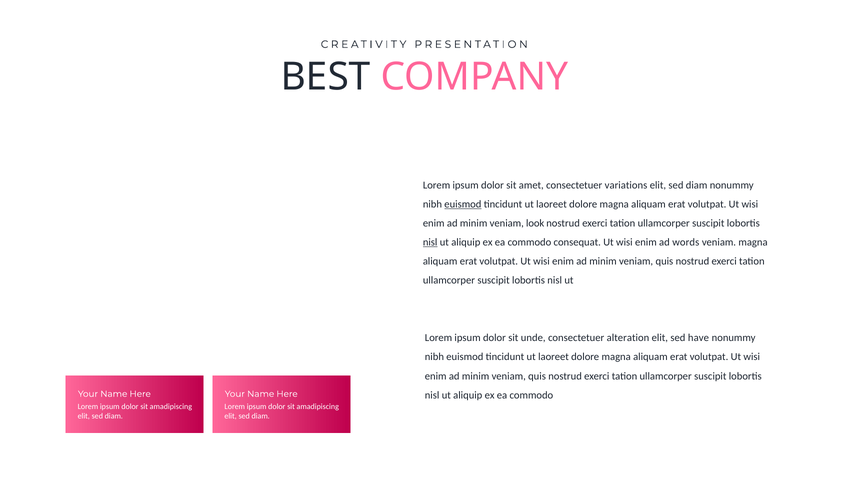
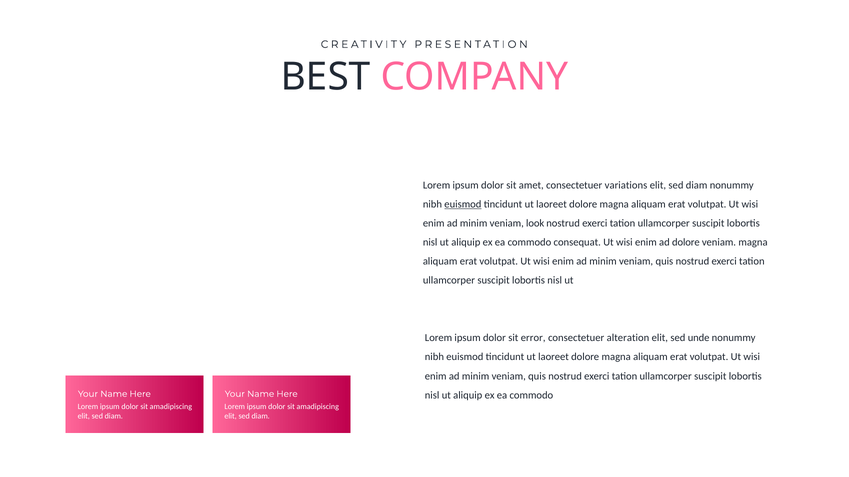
nisl underline: present -> none (430, 243)
ad words: words -> dolore (686, 243)
unde: unde -> error (533, 338)
have: have -> unde (699, 338)
